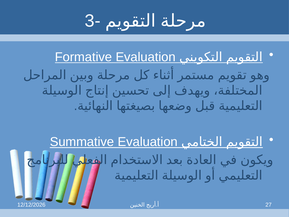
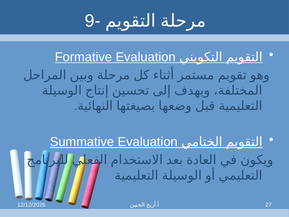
3-: 3- -> 9- (93, 21)
